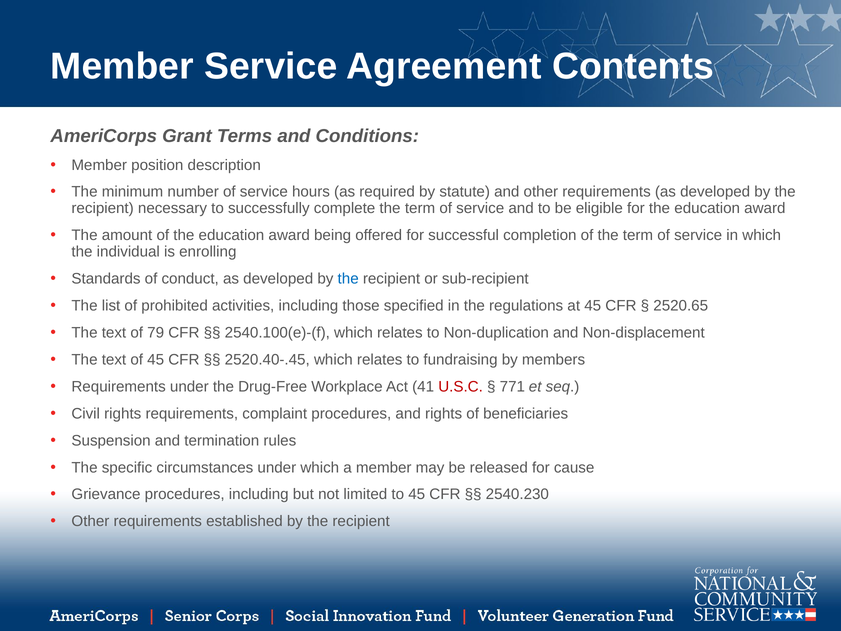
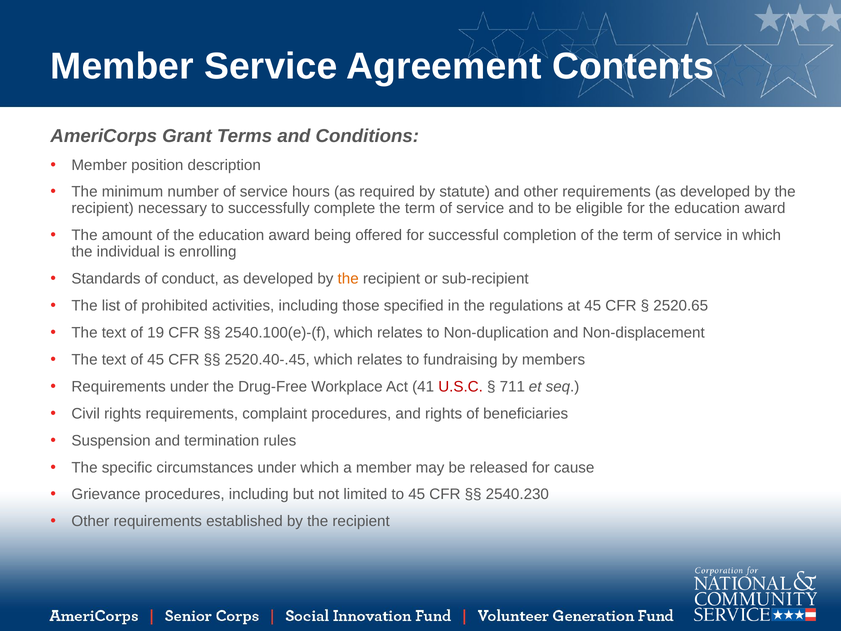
the colour: blue -> orange (348, 279)
79: 79 -> 19 (156, 333)
771: 771 -> 711 (512, 386)
